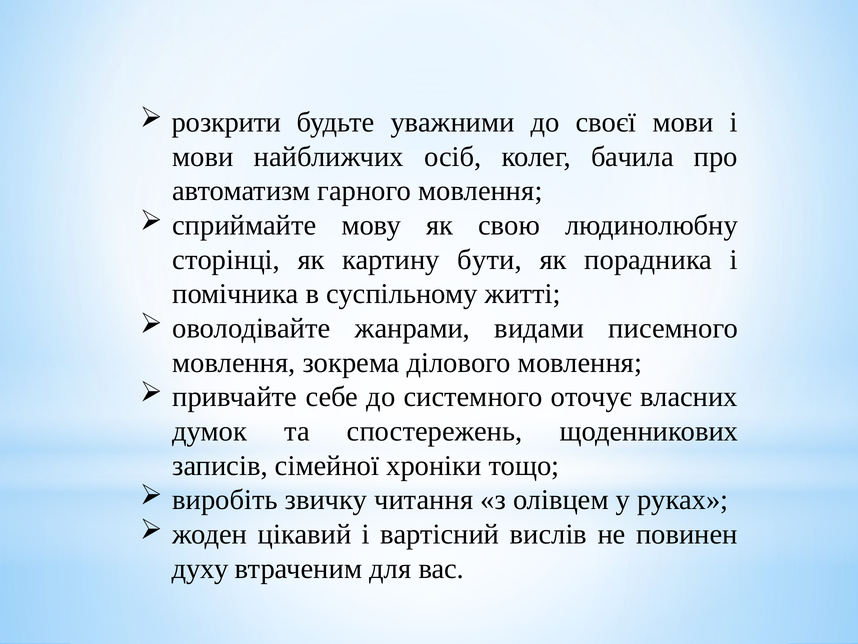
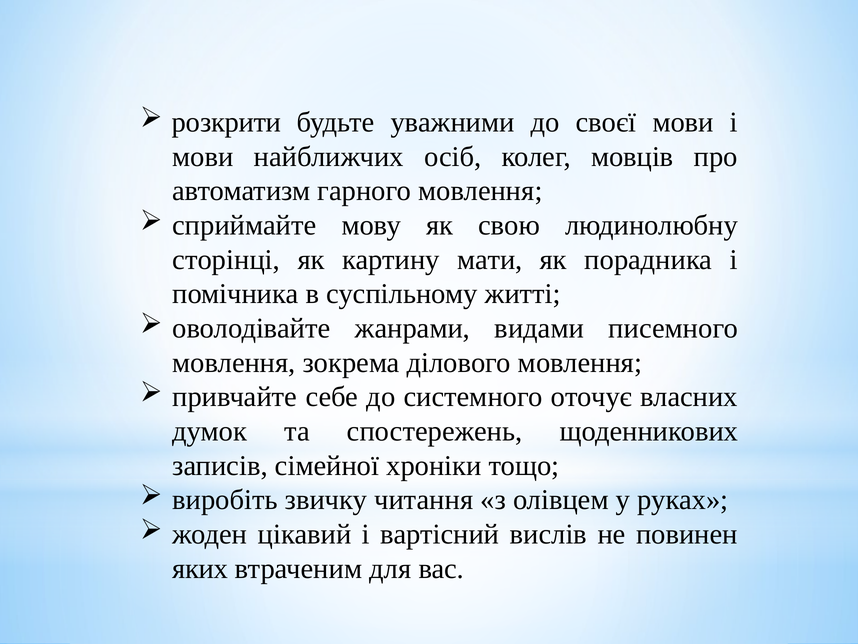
бачила: бачила -> мовців (632, 156)
бути: бути -> мати (490, 259)
духу: духу -> яких (200, 568)
